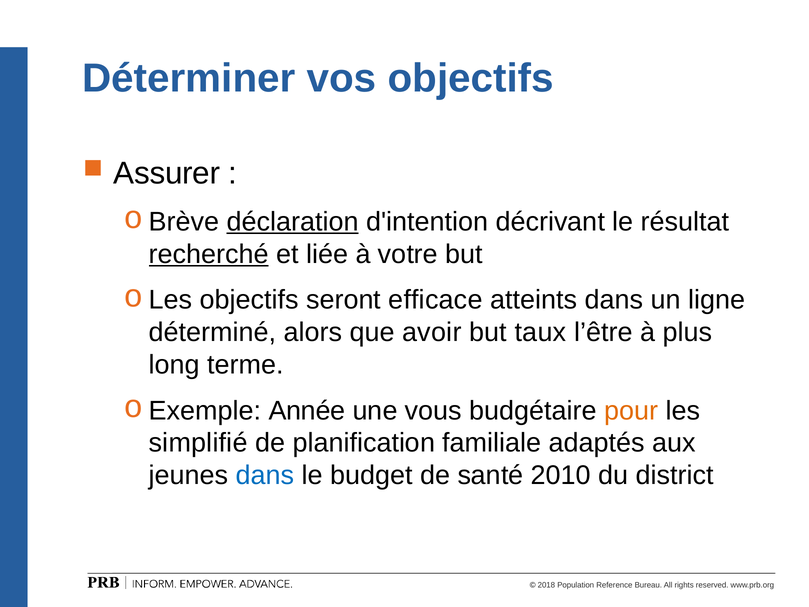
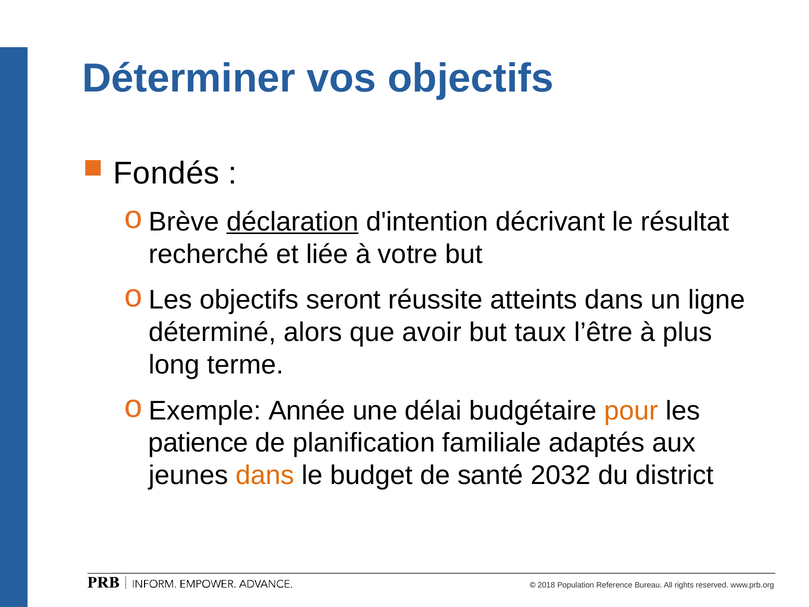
Assurer: Assurer -> Fondés (167, 173)
recherché underline: present -> none (209, 254)
efficace: efficace -> réussite (436, 300)
vous: vous -> délai (433, 410)
simplifié: simplifié -> patience (198, 443)
dans colour: blue -> orange (265, 475)
2010: 2010 -> 2032 (561, 475)
